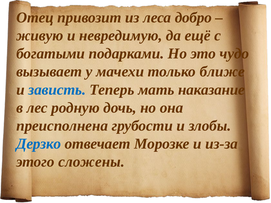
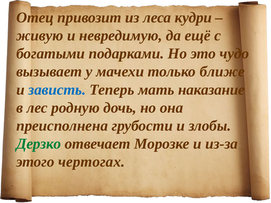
добро: добро -> кудри (193, 18)
Дерзко colour: blue -> green (39, 144)
сложены: сложены -> чертогах (91, 162)
